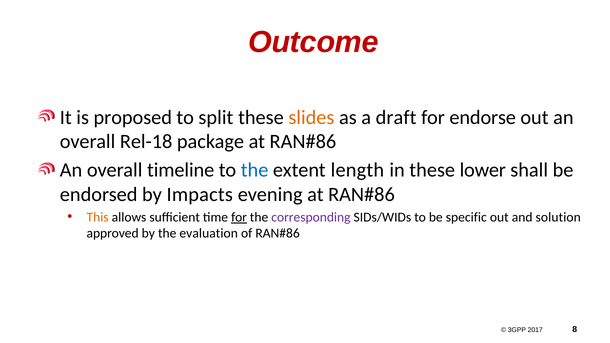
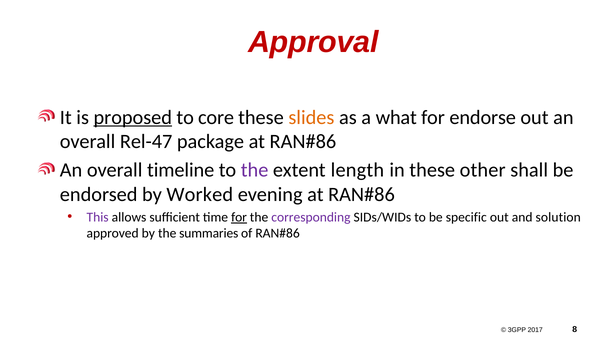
Outcome: Outcome -> Approval (313, 42)
proposed underline: none -> present (133, 117)
split: split -> core (216, 117)
draft: draft -> what (396, 117)
Rel-18: Rel-18 -> Rel-47 (146, 142)
the colour: blue -> purple (255, 170)
lower: lower -> other (483, 170)
Impacts: Impacts -> Worked (200, 195)
This colour: orange -> purple (98, 217)
evaluation: evaluation -> summaries (209, 234)
